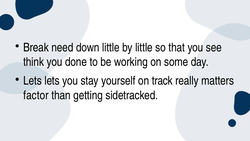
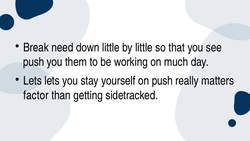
think: think -> push (34, 62)
done: done -> them (76, 62)
some: some -> much (176, 62)
on track: track -> push (162, 81)
